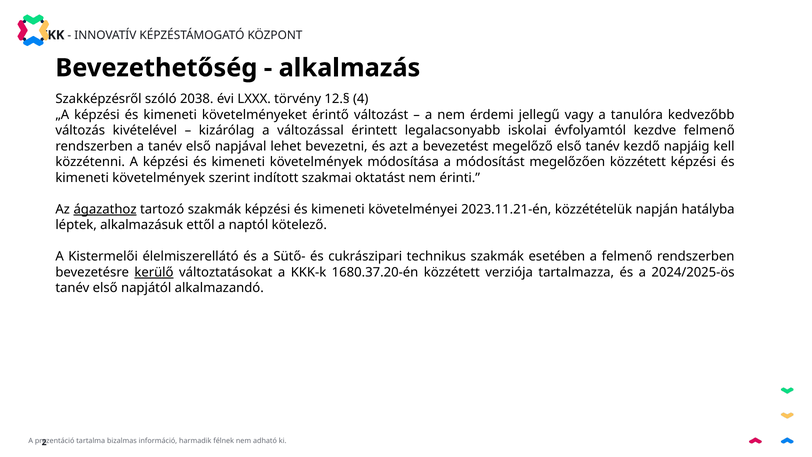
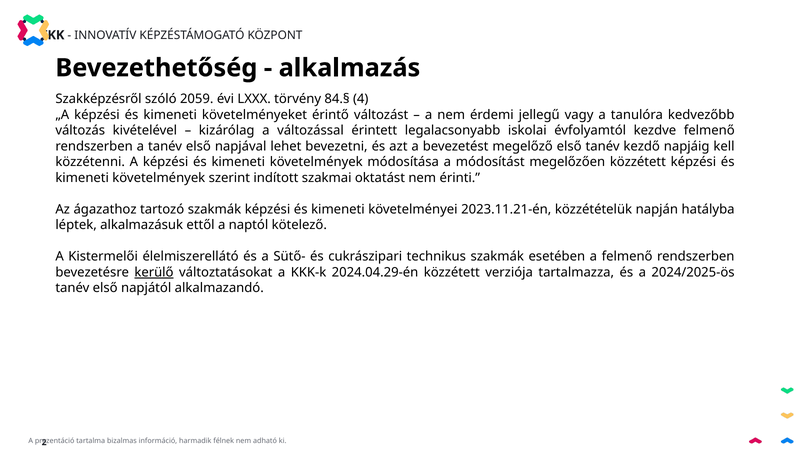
2038: 2038 -> 2059 (197, 99)
12.§: 12.§ -> 84.§ (337, 99)
ágazathoz underline: present -> none (105, 209)
1680.37.20-én: 1680.37.20-én -> 2024.04.29-én (375, 272)
